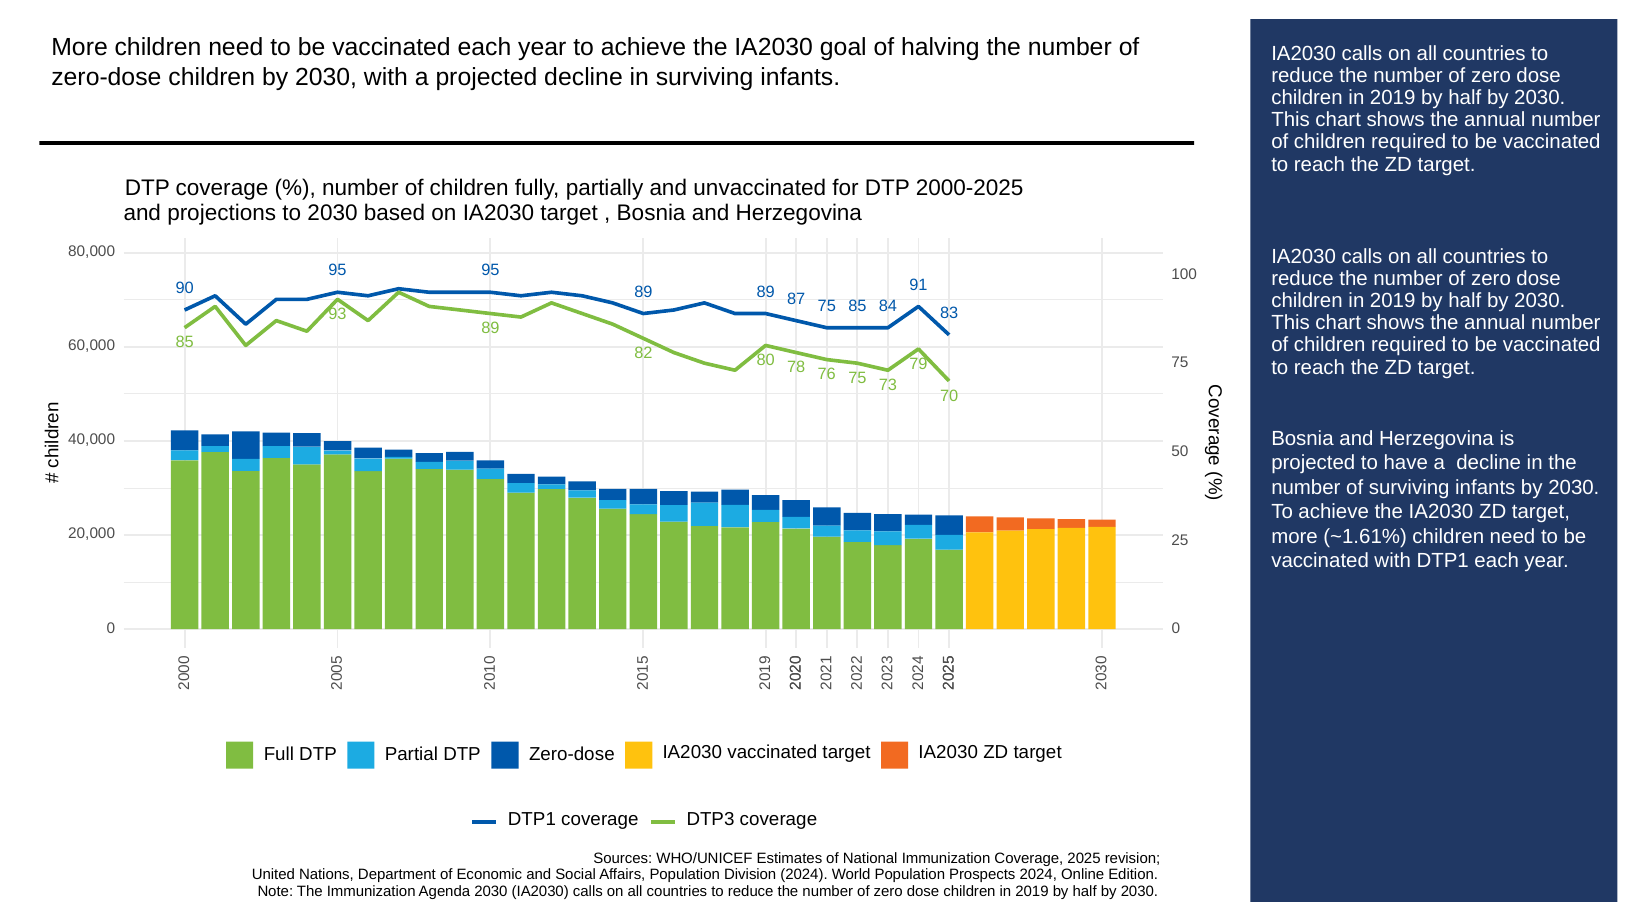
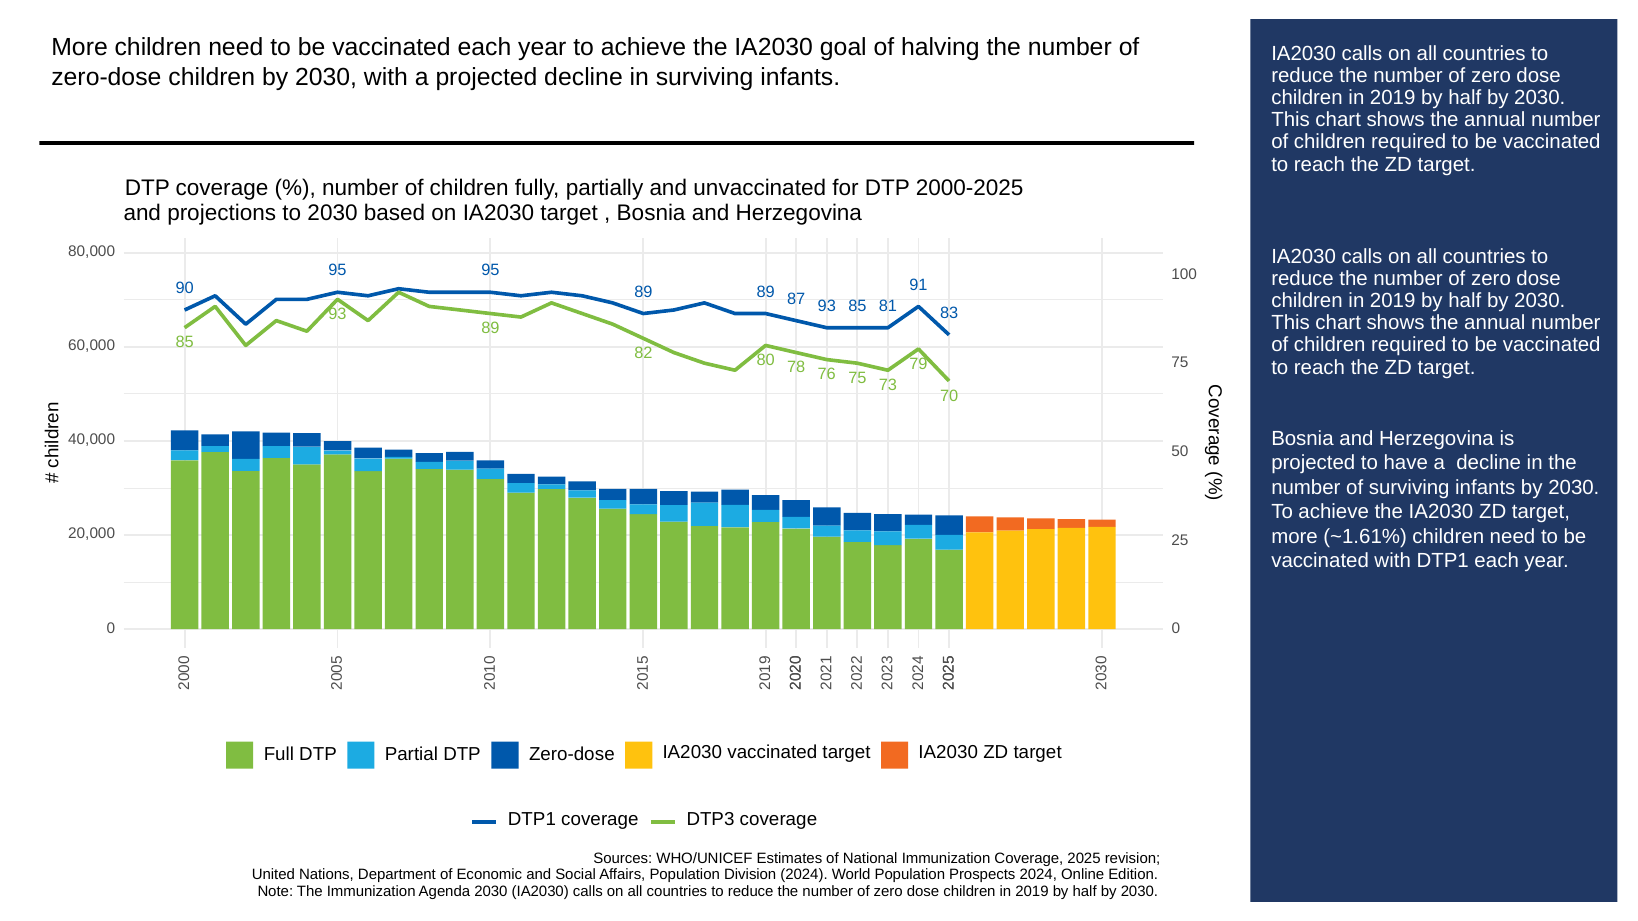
87 75: 75 -> 93 (827, 306)
84: 84 -> 81 (888, 306)
